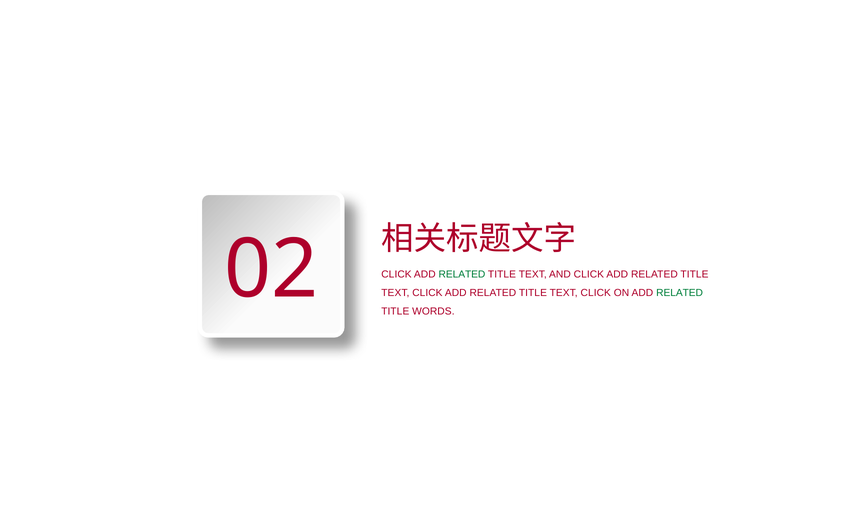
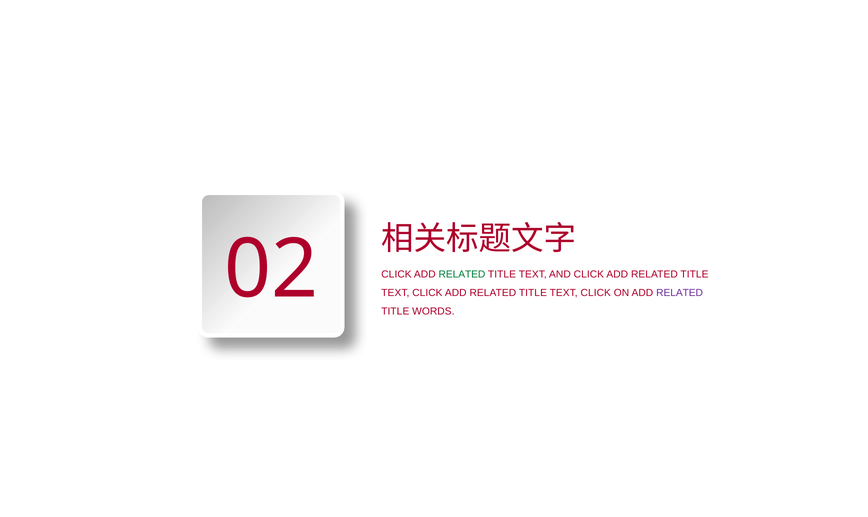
RELATED colour: green -> purple (680, 293)
